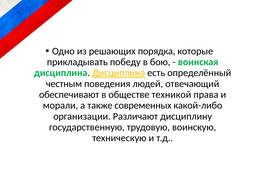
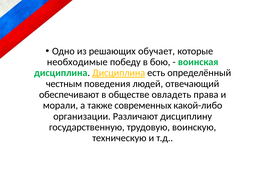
порядка: порядка -> обучает (157, 51)
прикладывать: прикладывать -> необходимые (77, 62)
техникой: техникой -> овладеть (171, 94)
